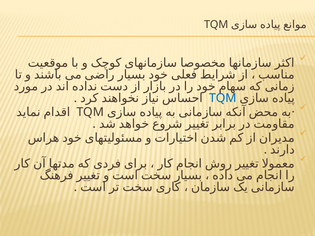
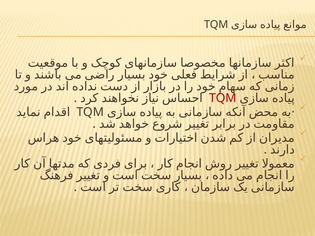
TQM colour: blue -> red (223, 98)
